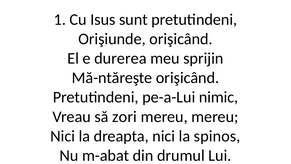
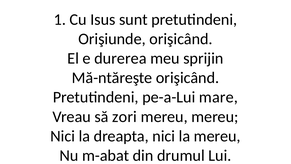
nimic: nimic -> mare (218, 97)
la spinos: spinos -> mereu (217, 136)
